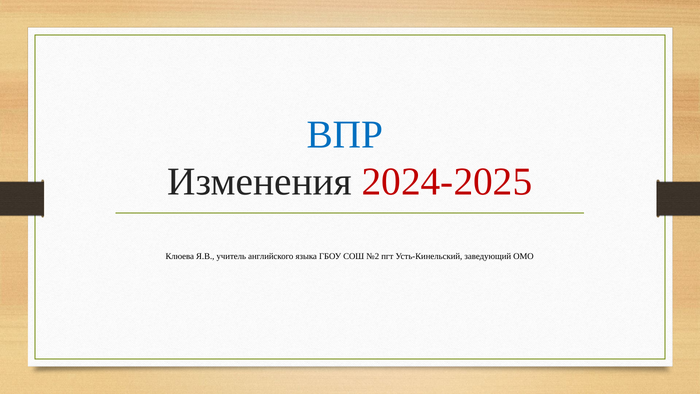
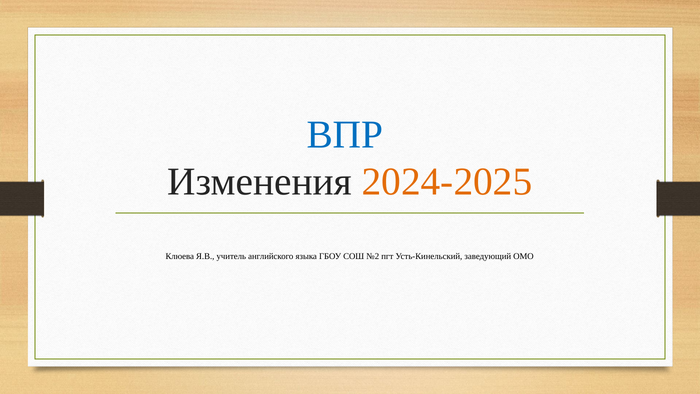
2024-2025 colour: red -> orange (447, 182)
